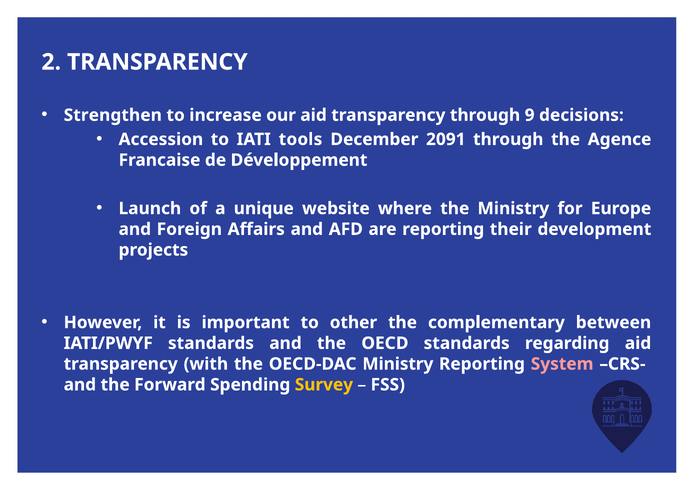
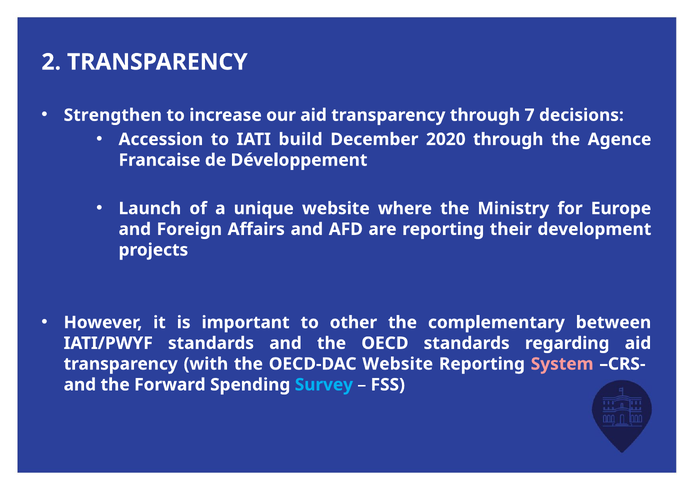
9: 9 -> 7 (530, 115)
tools: tools -> build (301, 139)
2091: 2091 -> 2020 (446, 139)
OECD-DAC Ministry: Ministry -> Website (398, 364)
Survey colour: yellow -> light blue (324, 385)
